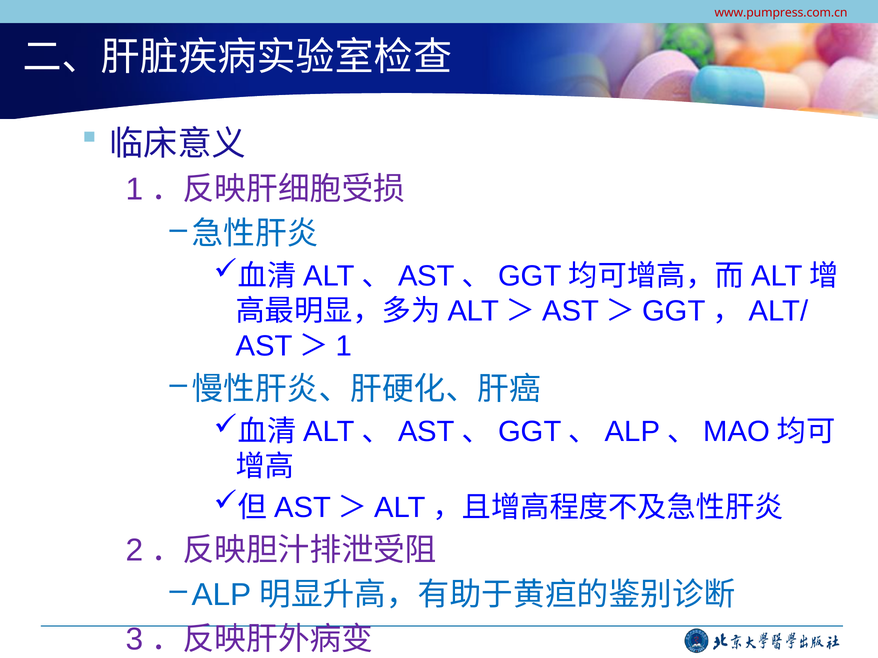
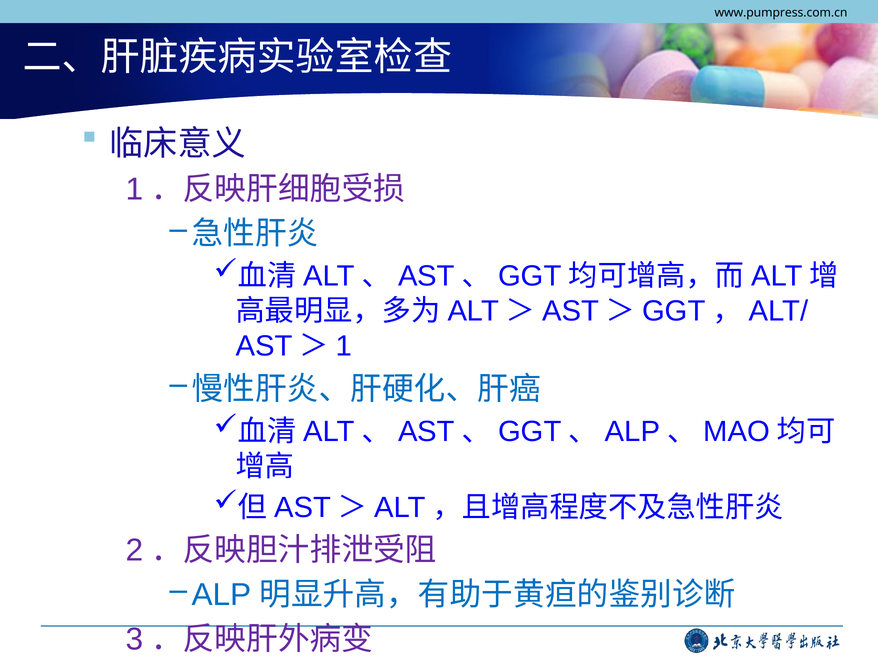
www.pumpress.com.cn colour: red -> black (781, 13)
